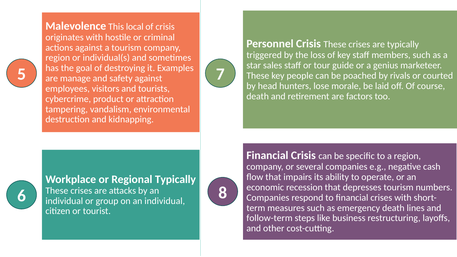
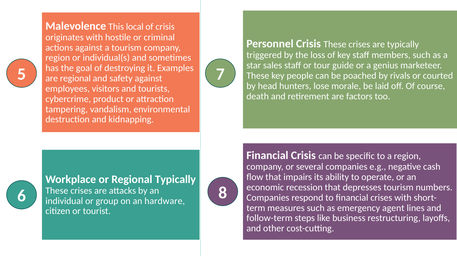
are manage: manage -> regional (75, 78)
on an individual: individual -> hardware (165, 201)
emergency death: death -> agent (393, 208)
